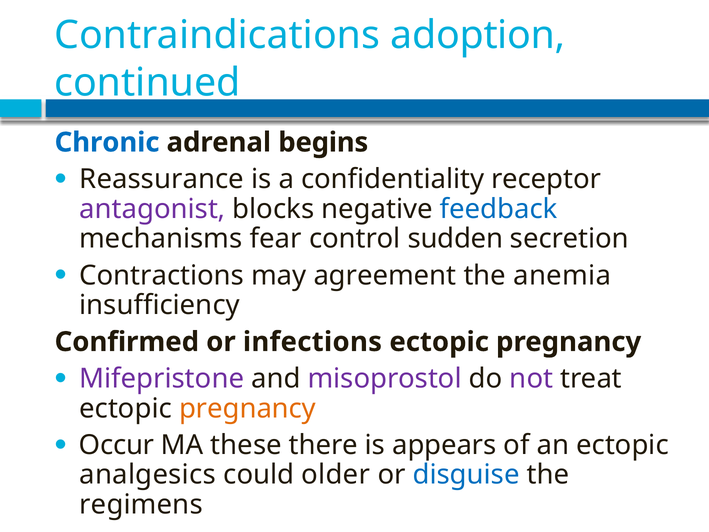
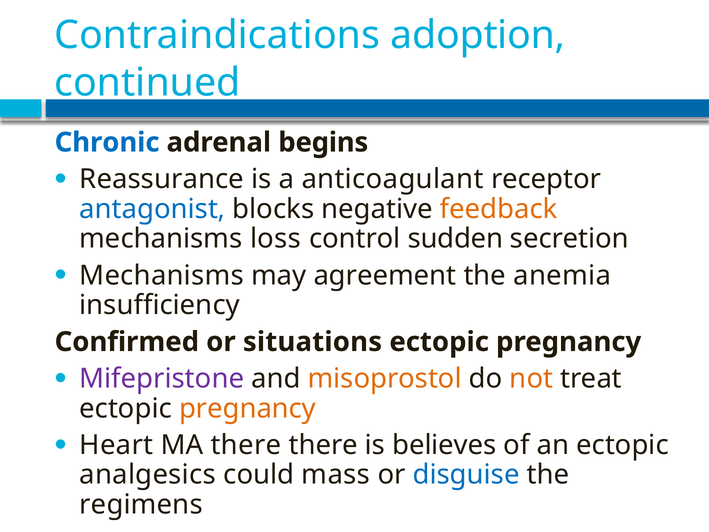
confidentiality: confidentiality -> anticoagulant (393, 179)
antagonist colour: purple -> blue (152, 209)
feedback colour: blue -> orange (499, 209)
fear: fear -> loss (276, 239)
Contractions: Contractions -> Mechanisms (162, 275)
infections: infections -> situations (312, 342)
misoprostol colour: purple -> orange (385, 378)
not colour: purple -> orange (531, 378)
Occur: Occur -> Heart (116, 445)
MA these: these -> there (246, 445)
appears: appears -> believes (444, 445)
older: older -> mass (336, 475)
